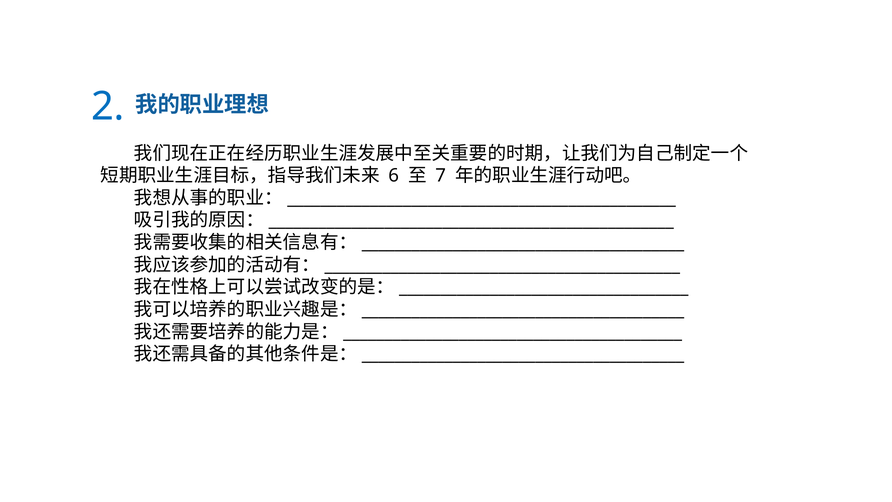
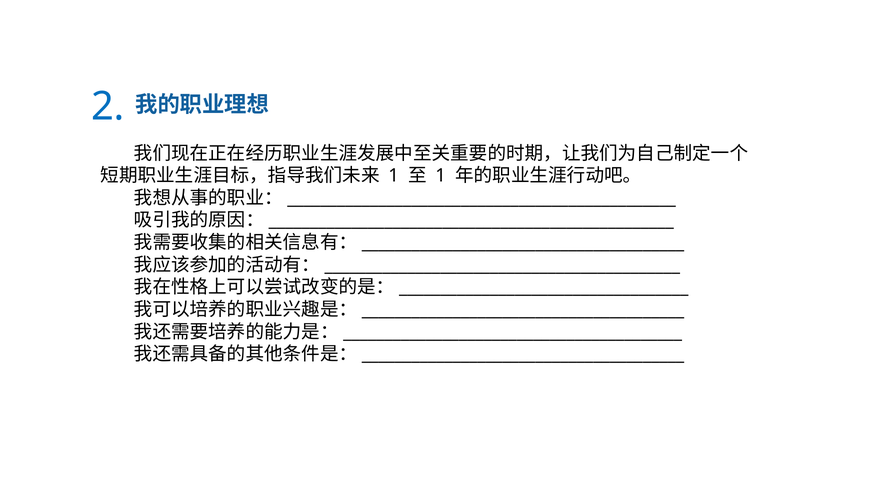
6: 6 -> 1 (394, 176)
7: 7 -> 1 (441, 176)
